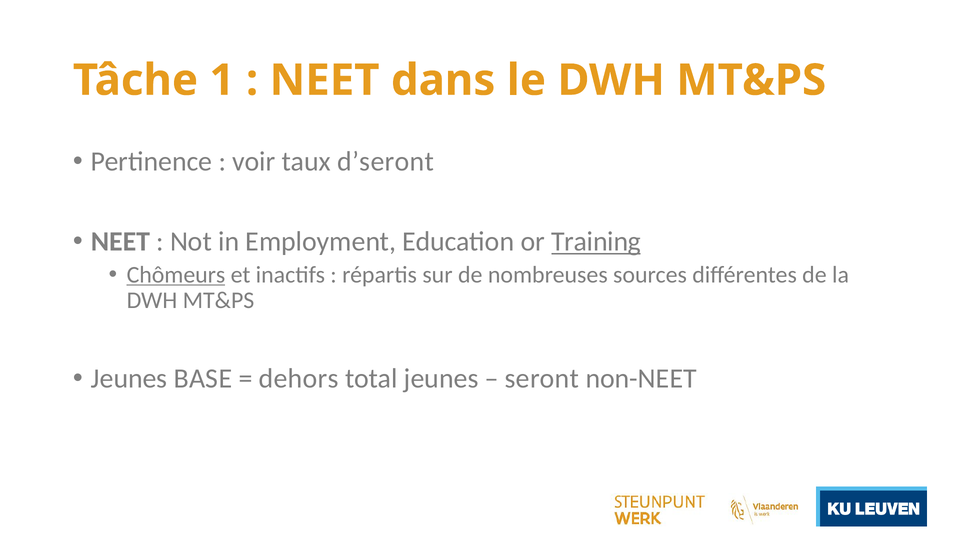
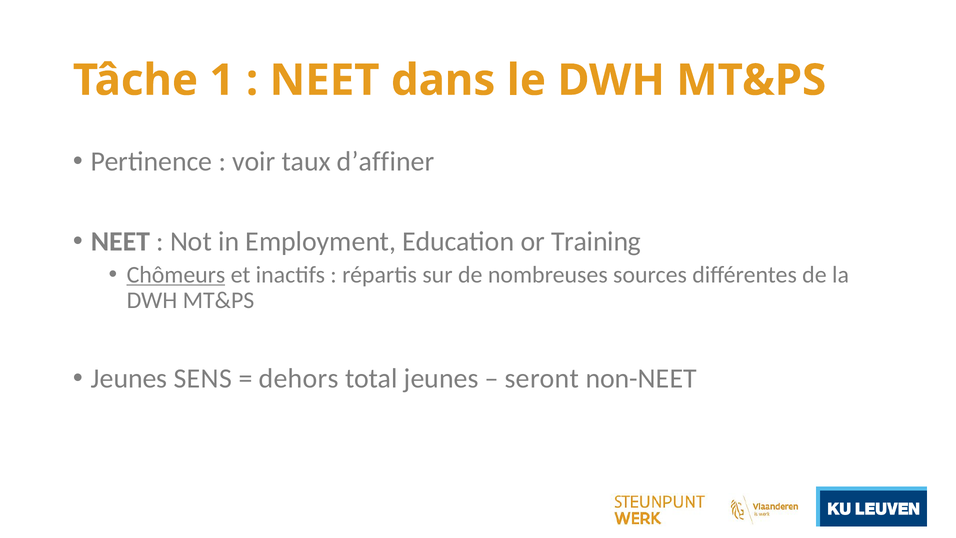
d’seront: d’seront -> d’affiner (386, 162)
Training underline: present -> none (596, 242)
BASE: BASE -> SENS (203, 378)
